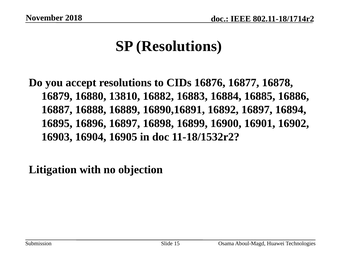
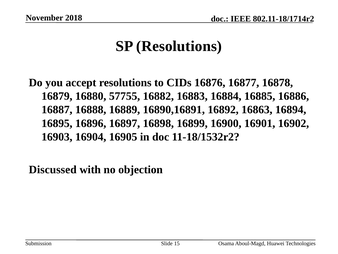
13810: 13810 -> 57755 (125, 96)
16892 16897: 16897 -> 16863 (257, 110)
Litigation: Litigation -> Discussed (53, 169)
